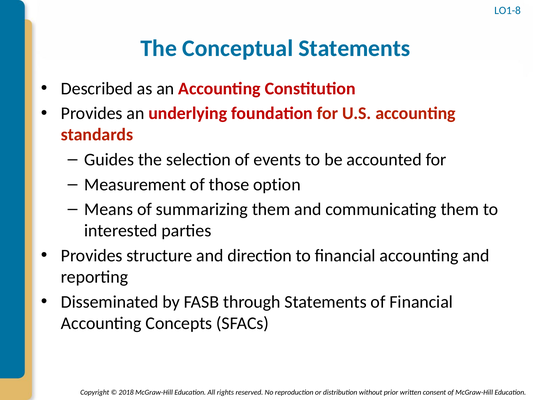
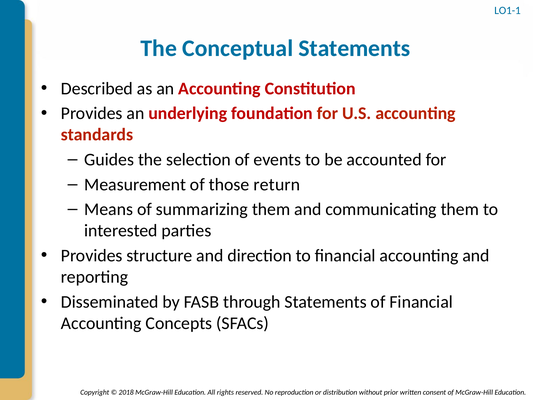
LO1-8: LO1-8 -> LO1-1 (508, 11)
option: option -> return (277, 184)
